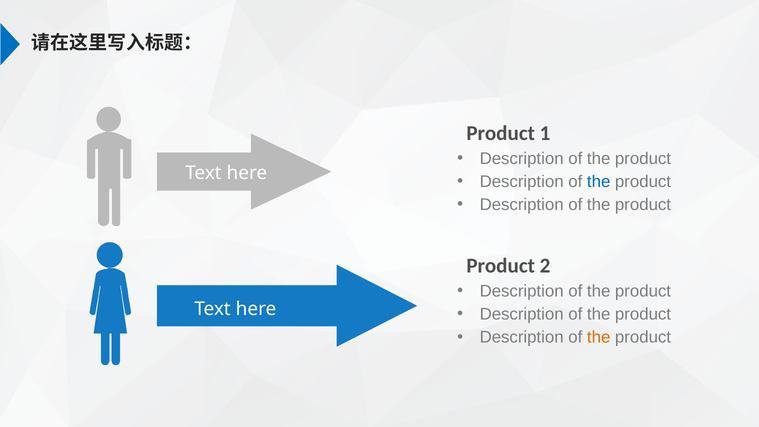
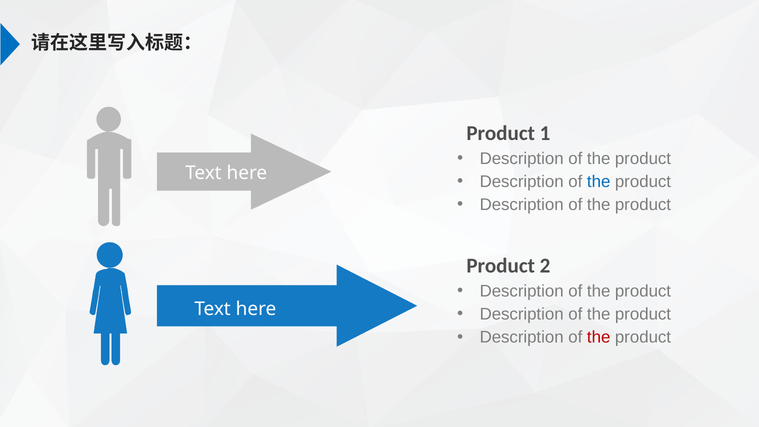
the colour: orange -> red (599, 337)
